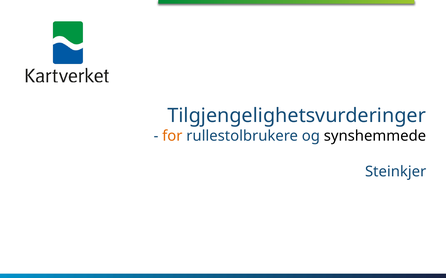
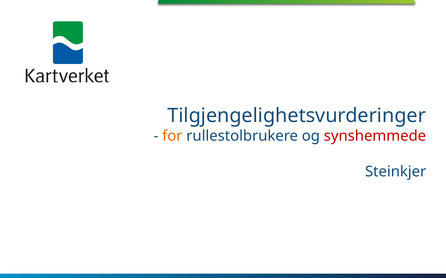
synshemmede colour: black -> red (375, 136)
